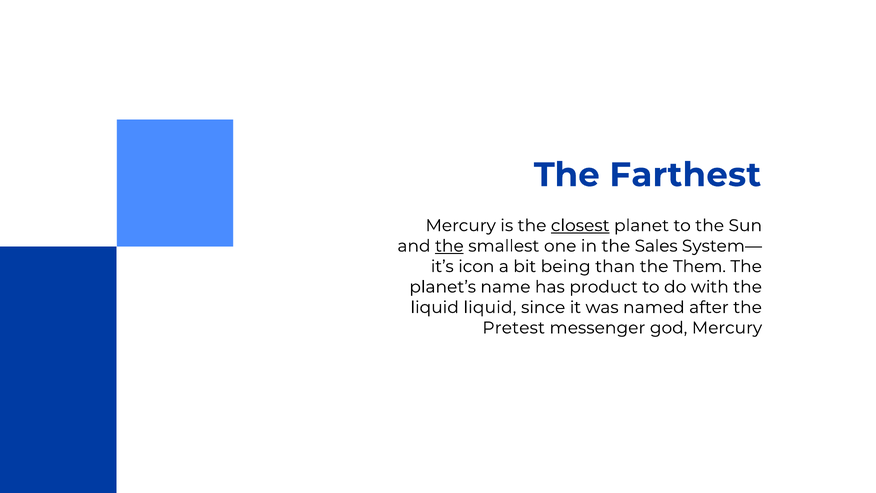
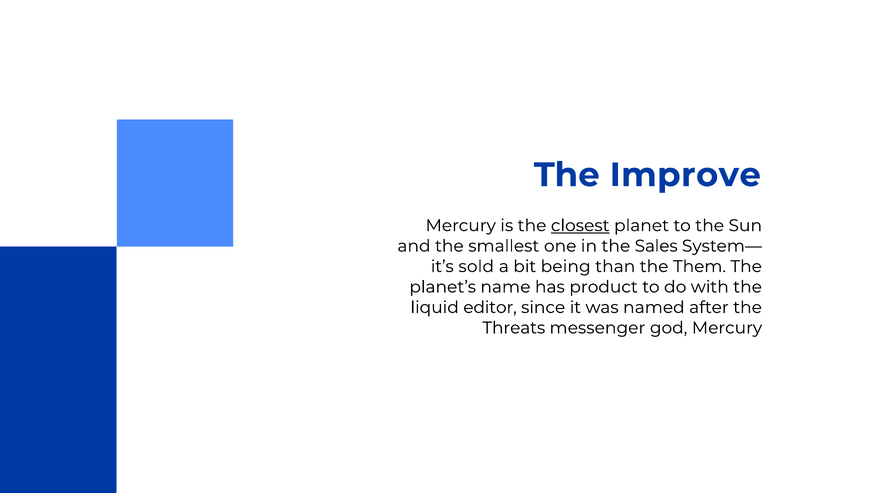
Farthest: Farthest -> Improve (685, 175)
the underline: present -> none (449, 246)
icon: icon -> sold (476, 266)
liquid liquid: liquid -> editor (490, 307)
Pretest: Pretest -> Threats (514, 328)
